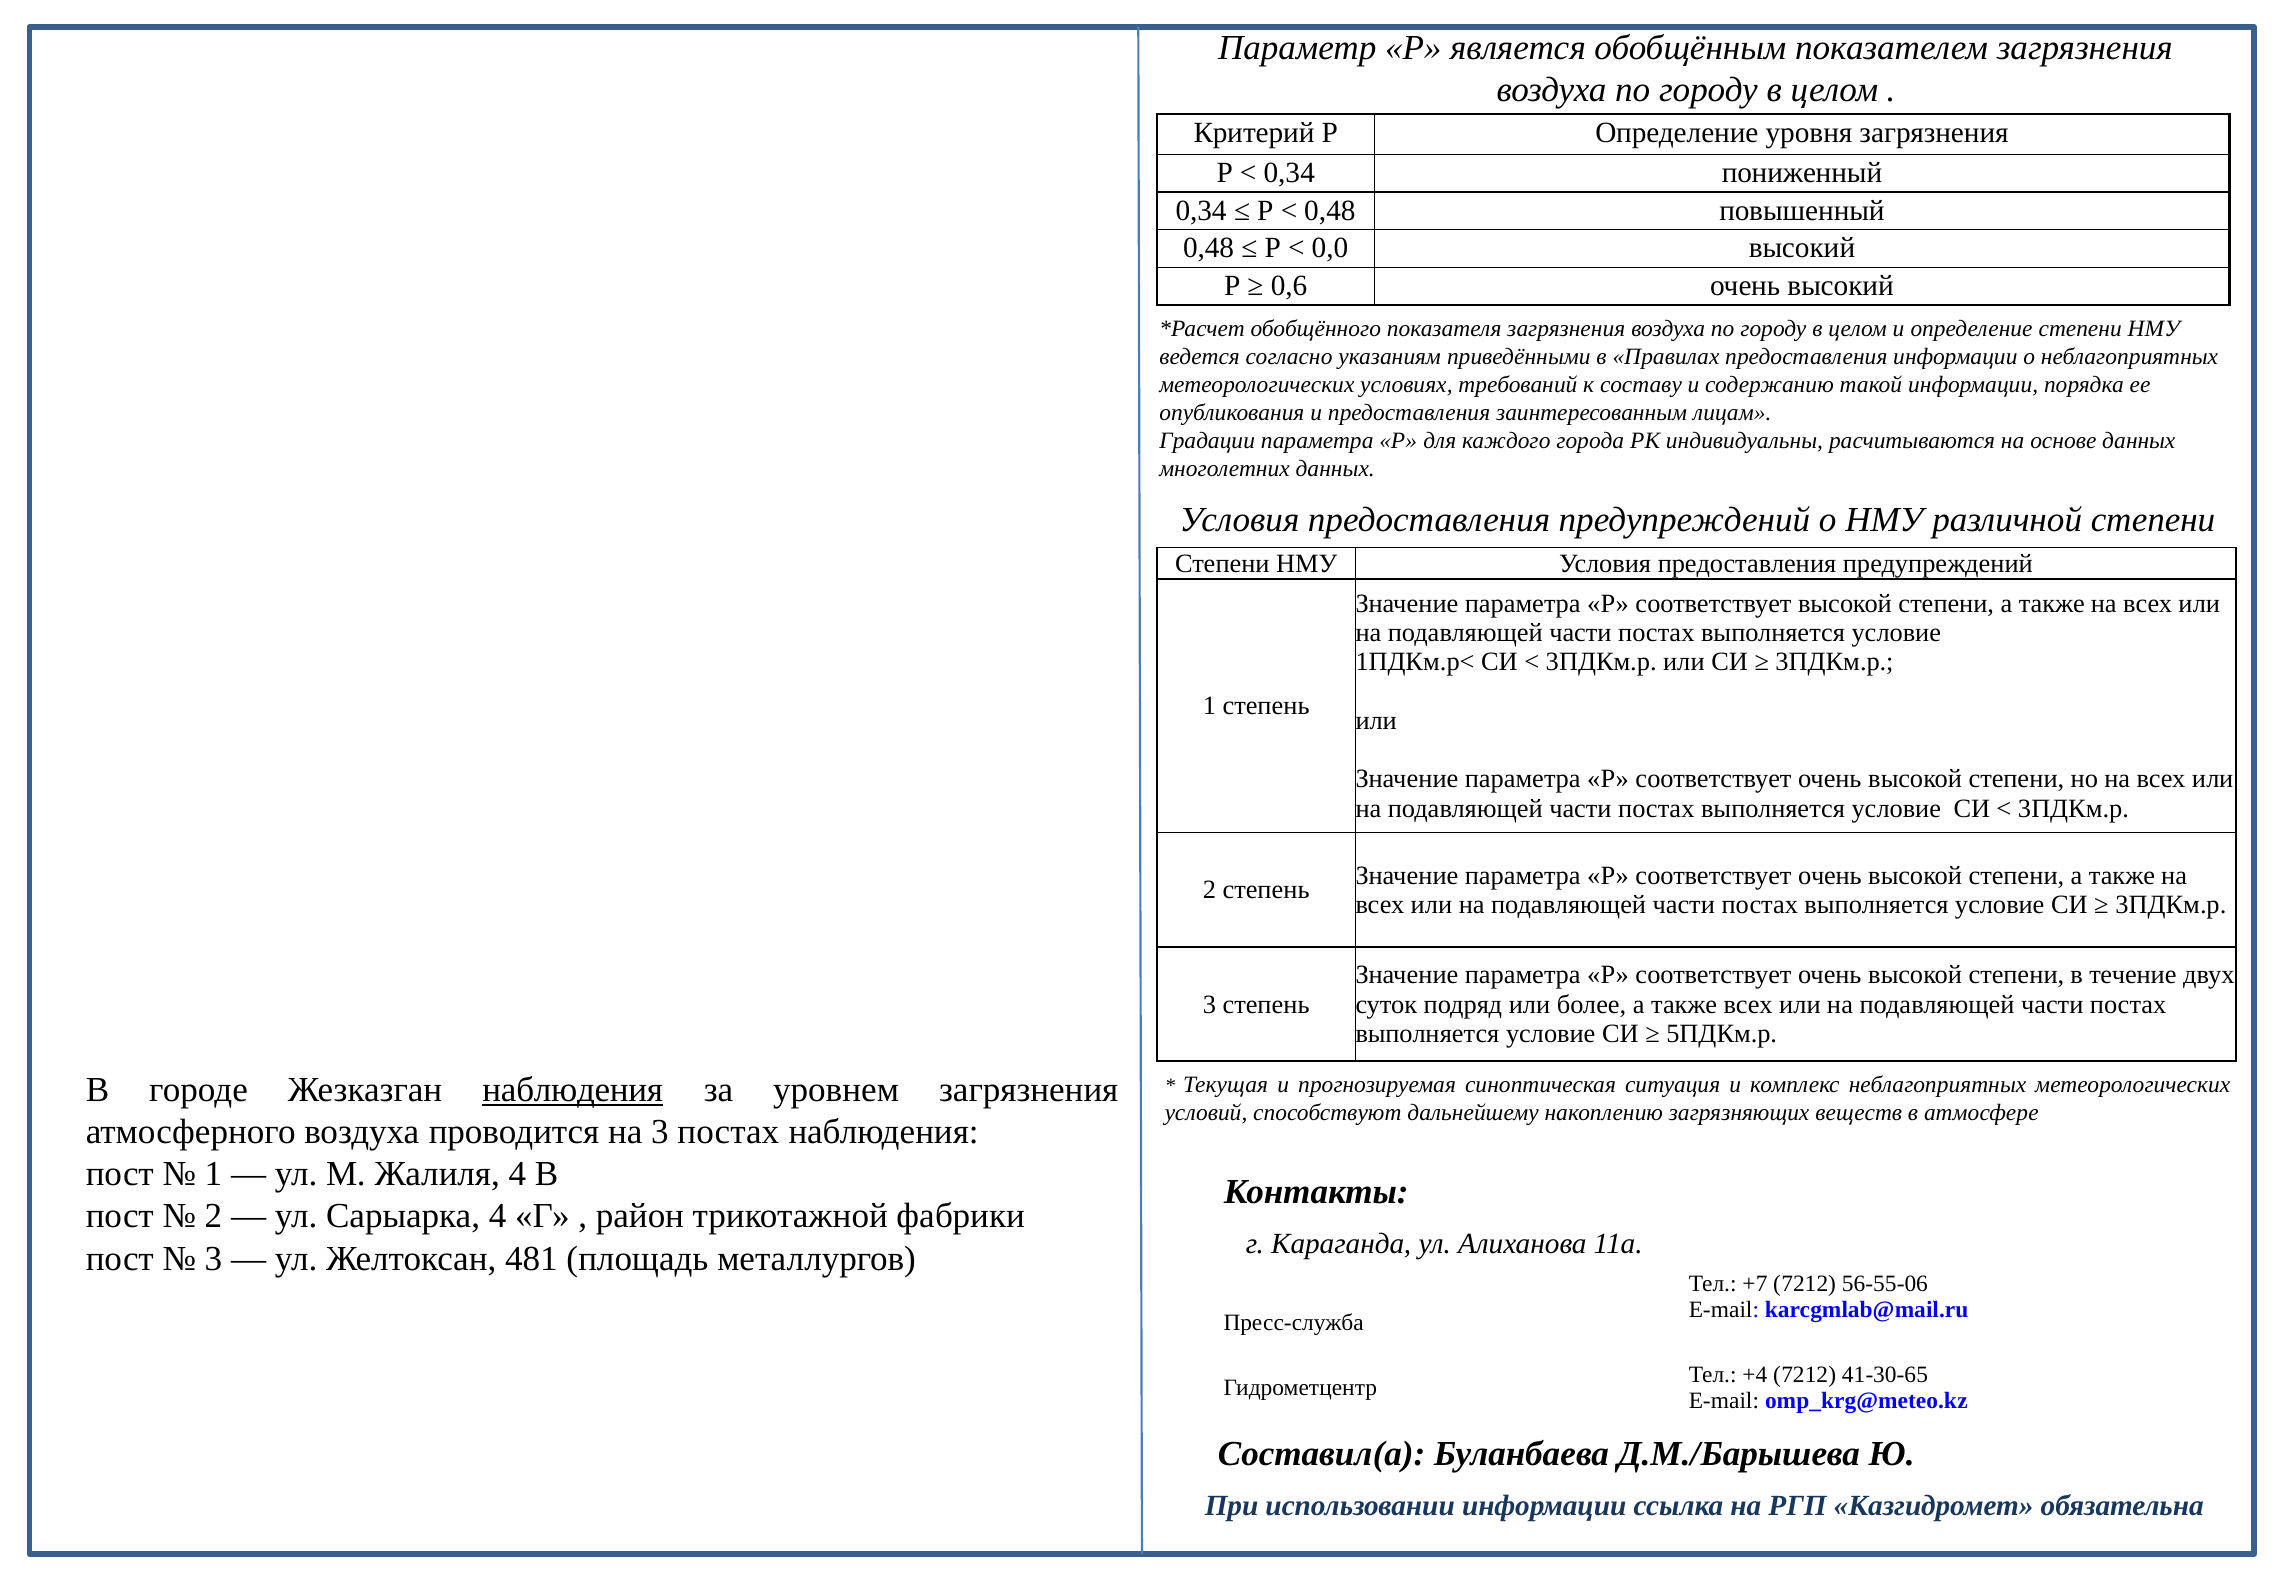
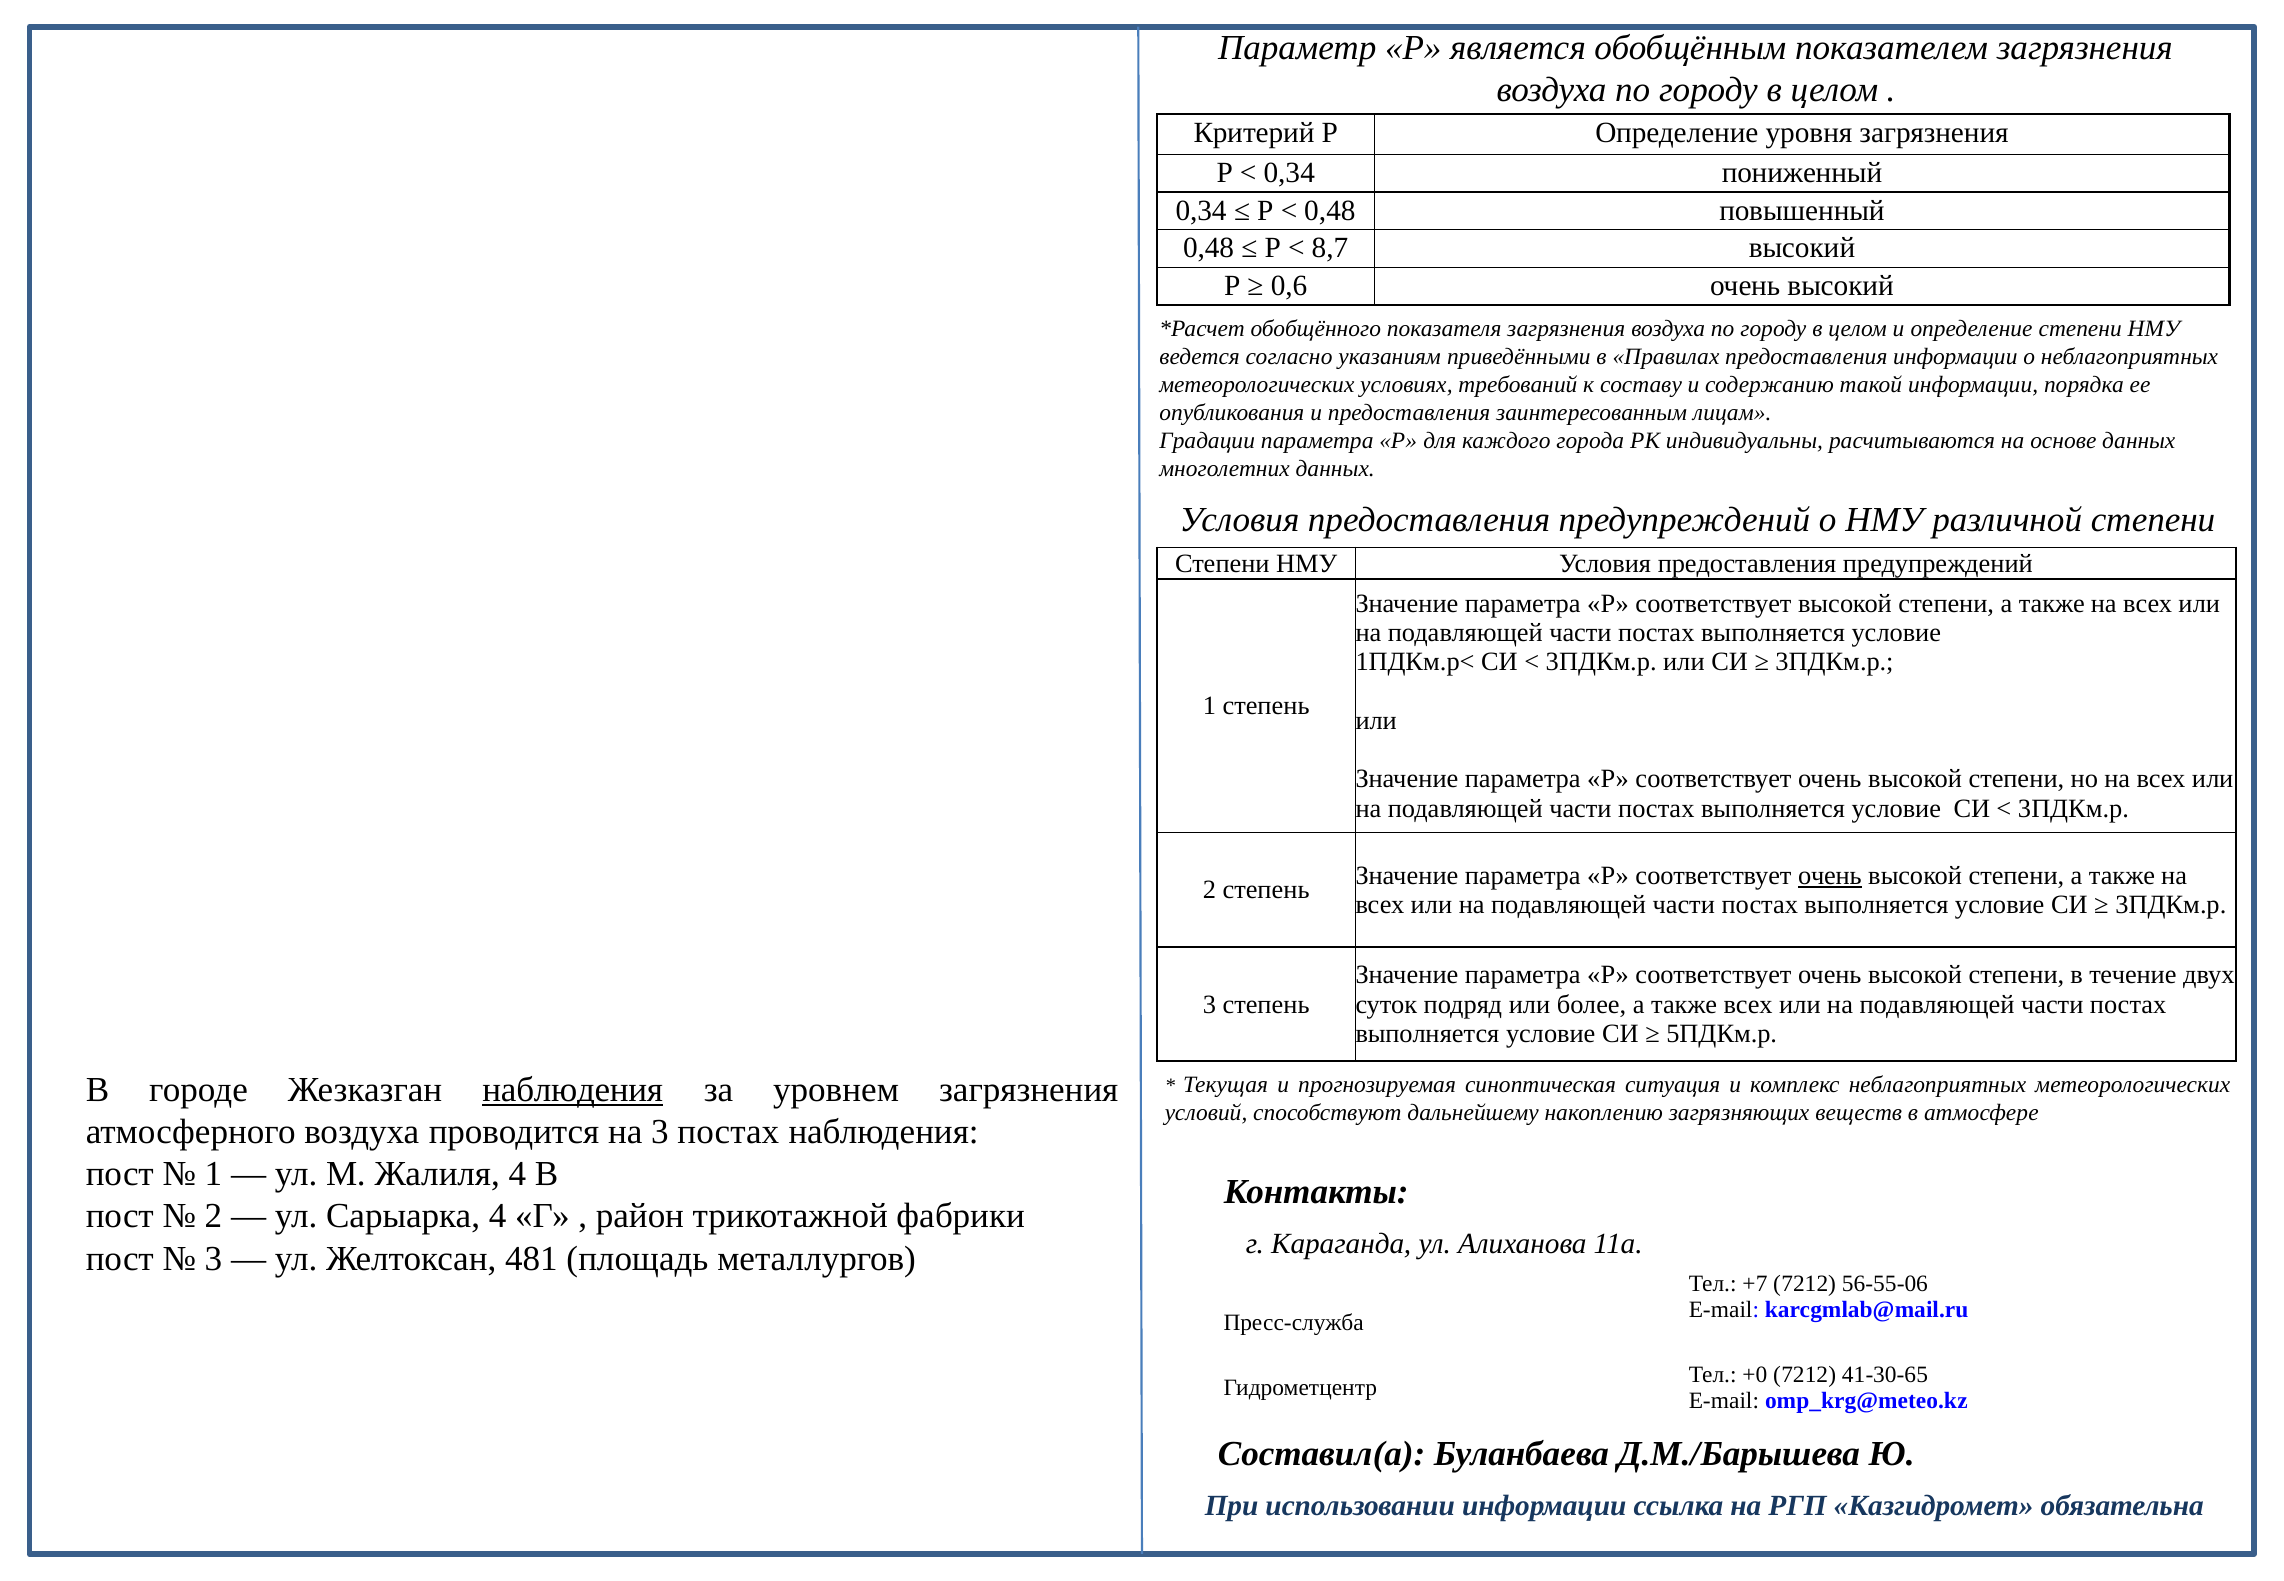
0,0: 0,0 -> 8,7 (1330, 248)
очень underline: none -> present (1830, 876)
+4: +4 -> +0 (1755, 1375)
